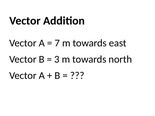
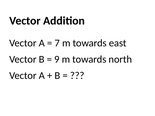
3: 3 -> 9 (57, 59)
